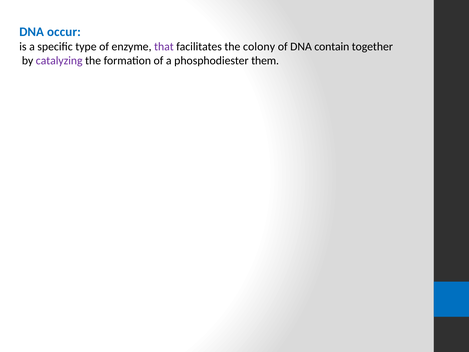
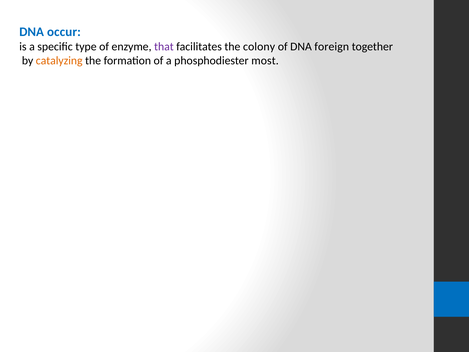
contain: contain -> foreign (332, 47)
catalyzing colour: purple -> orange (59, 61)
them: them -> most (265, 61)
